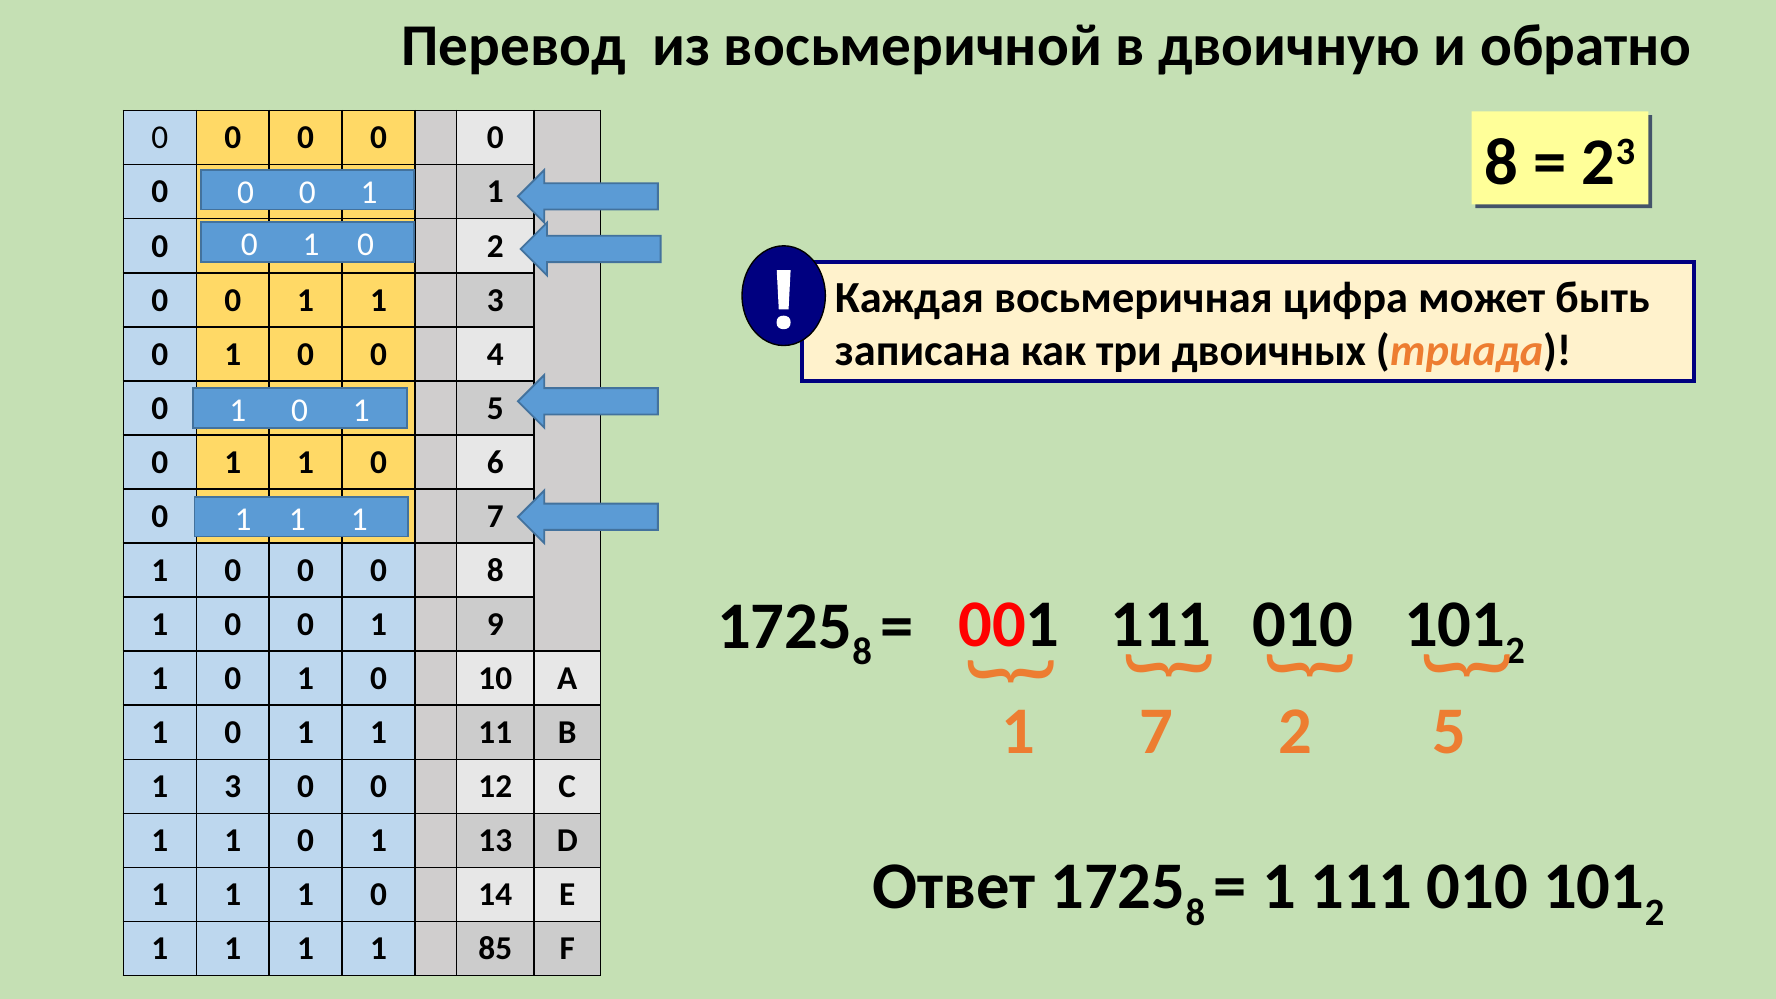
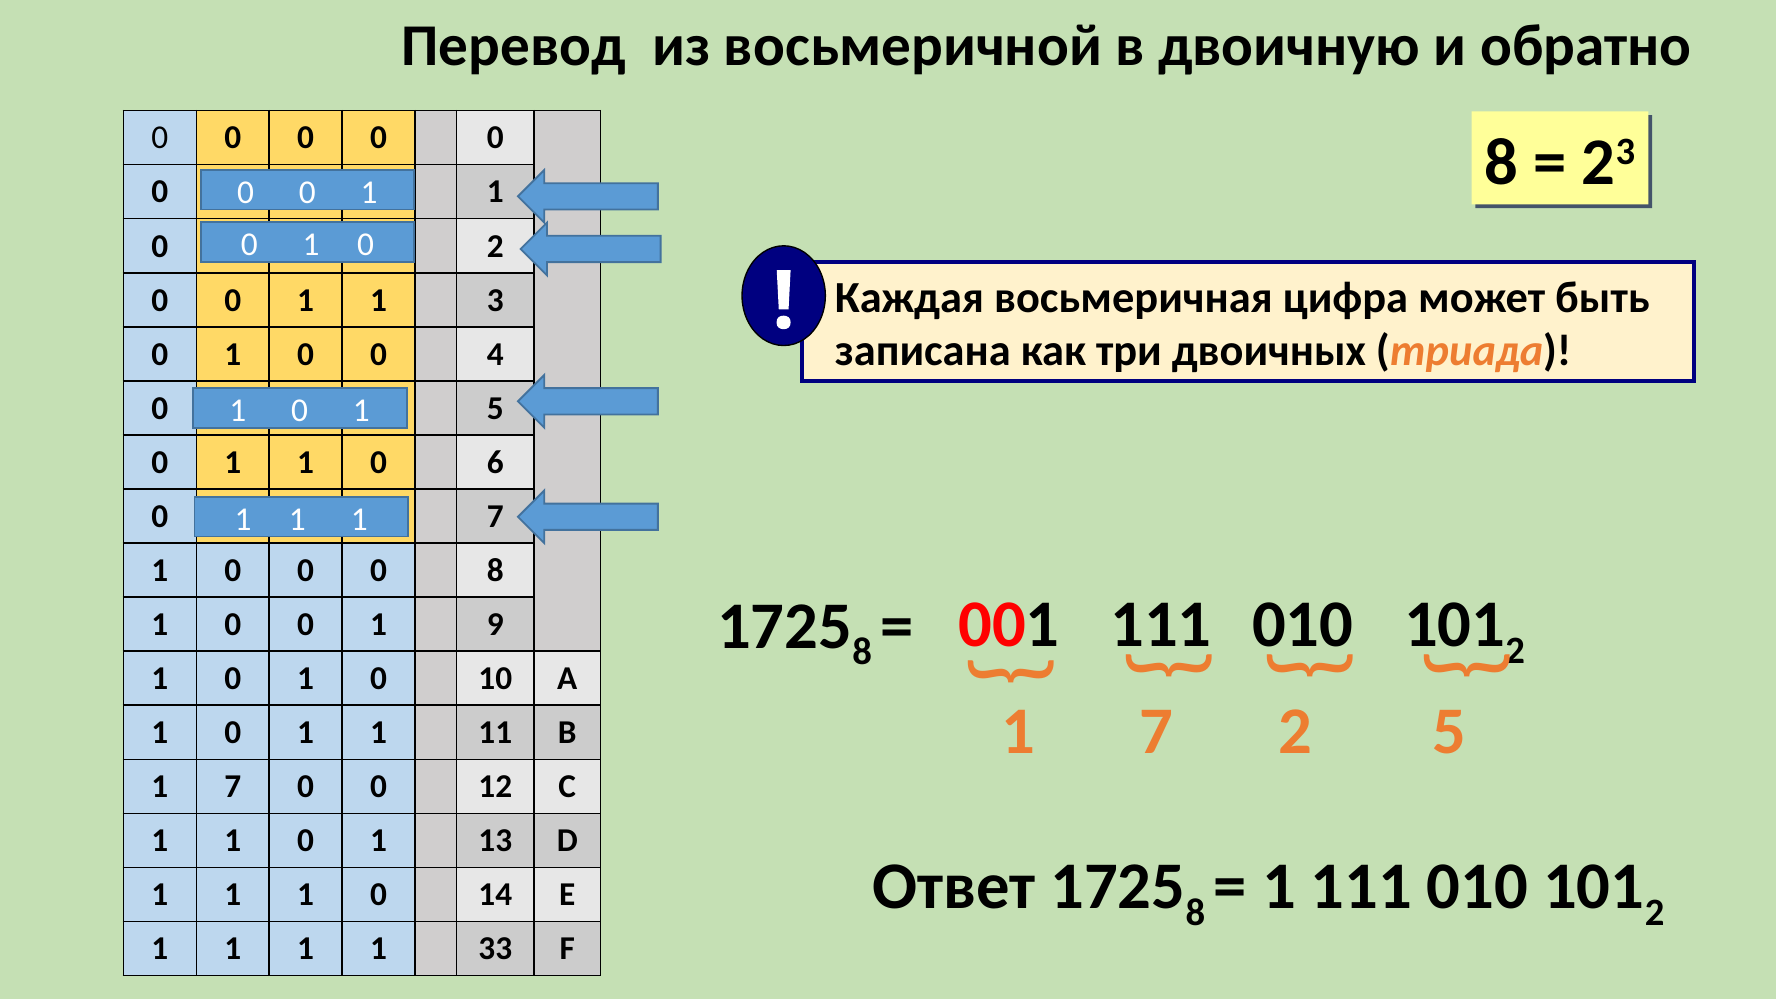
3: 3 -> 7 (233, 787)
85: 85 -> 33 (495, 949)
